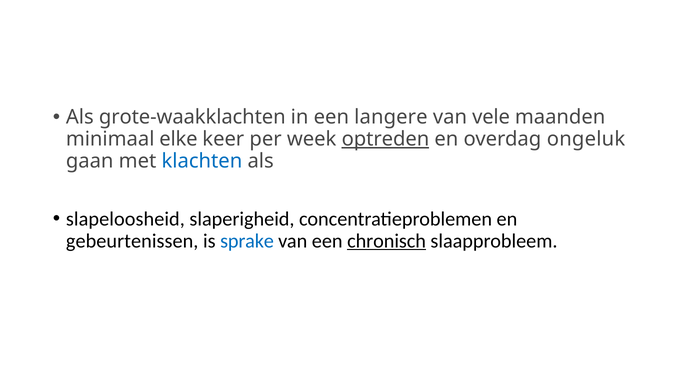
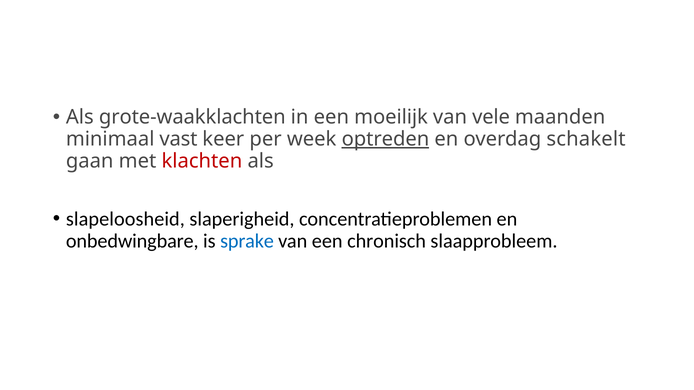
langere: langere -> moeilijk (391, 117)
elke: elke -> vast (178, 139)
ongeluk: ongeluk -> schakelt (586, 139)
klachten colour: blue -> red (202, 161)
gebeurtenissen: gebeurtenissen -> onbedwingbare (132, 241)
chronisch underline: present -> none (387, 241)
